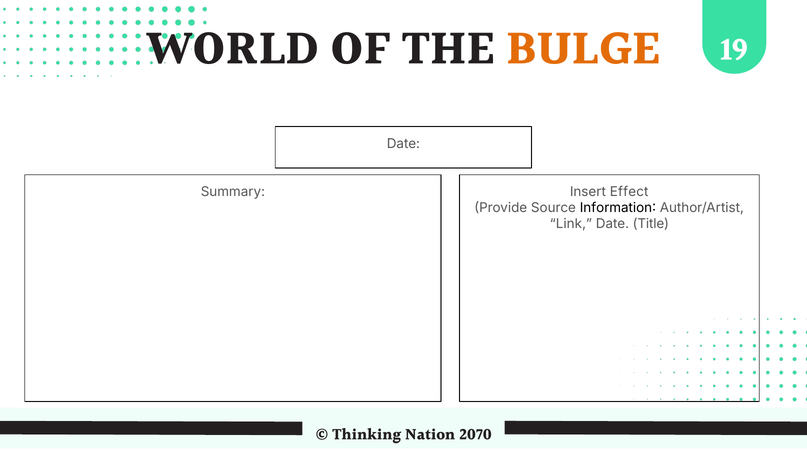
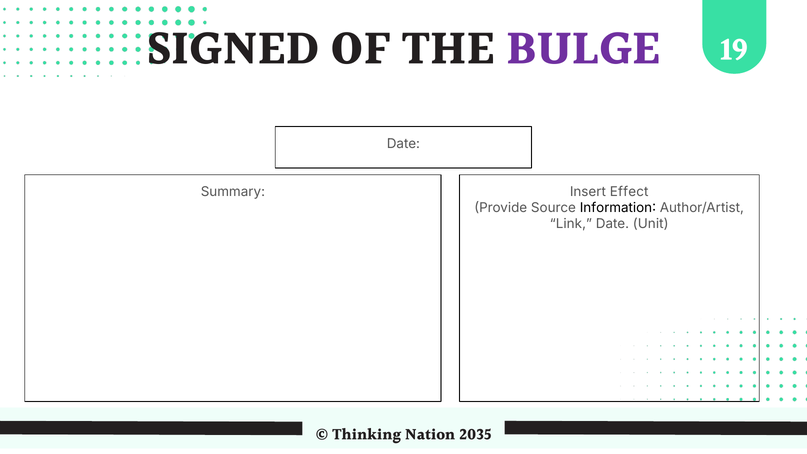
WORLD: WORLD -> SIGNED (233, 50)
BULGE colour: orange -> purple (583, 50)
Title: Title -> Unit (651, 224)
2070: 2070 -> 2035 (475, 435)
